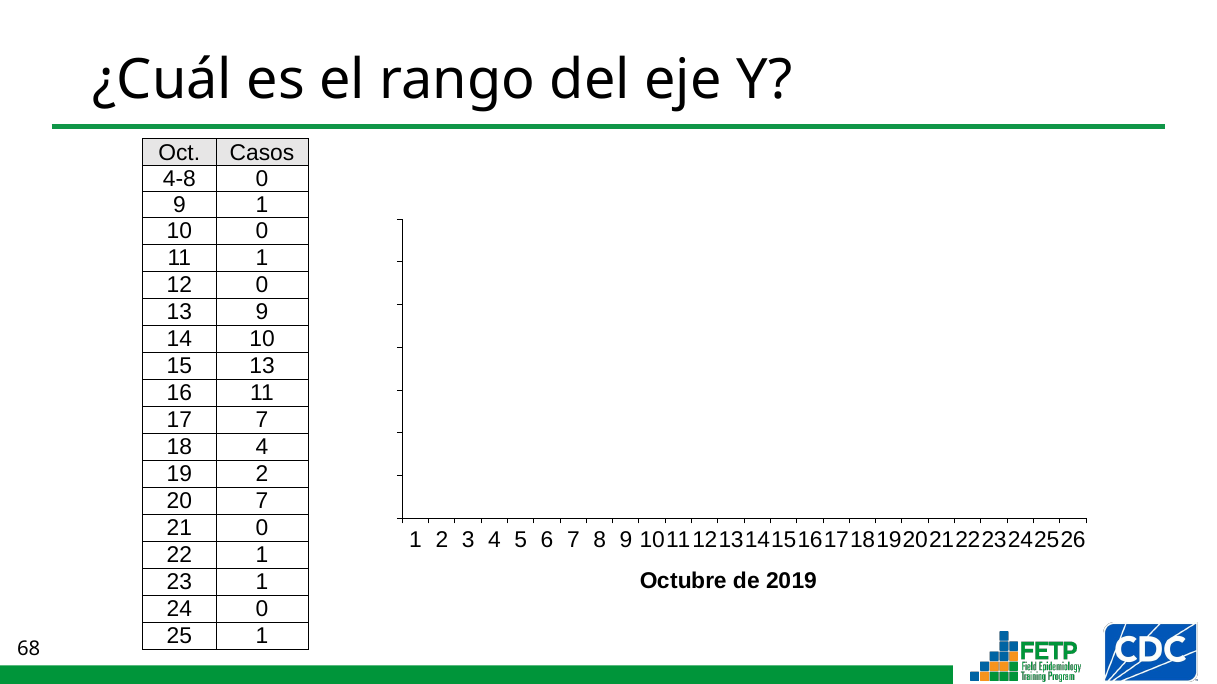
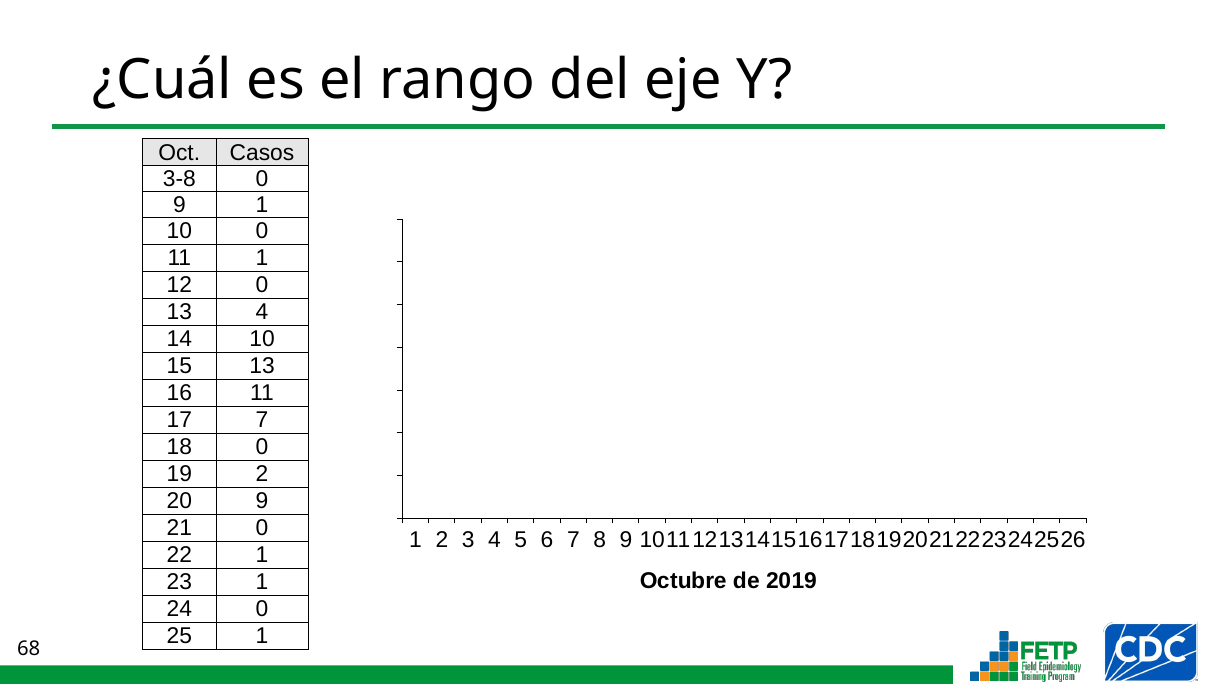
4-8: 4-8 -> 3-8 (179, 179)
13 9: 9 -> 4 (262, 312)
18 4: 4 -> 0 (262, 447)
20 7: 7 -> 9 (262, 501)
